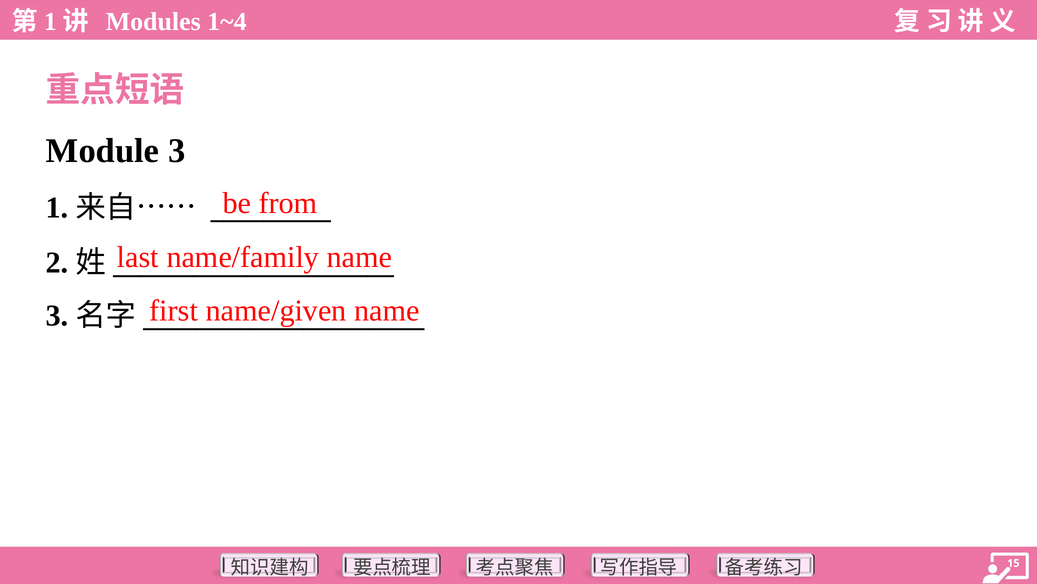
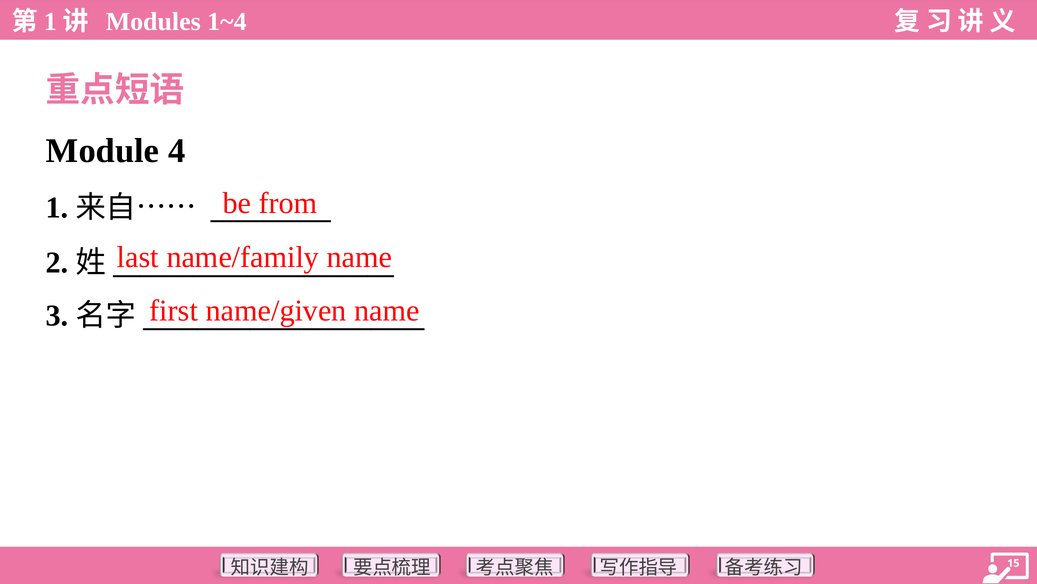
Module 3: 3 -> 4 (177, 151)
